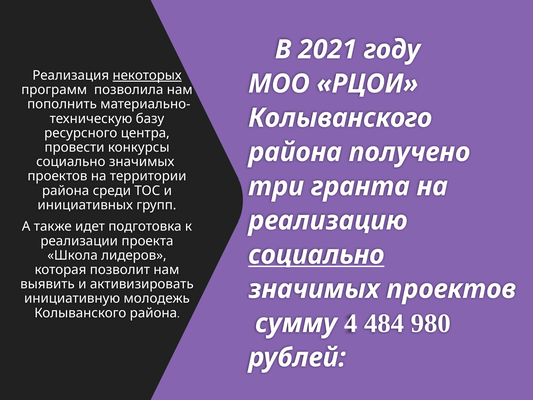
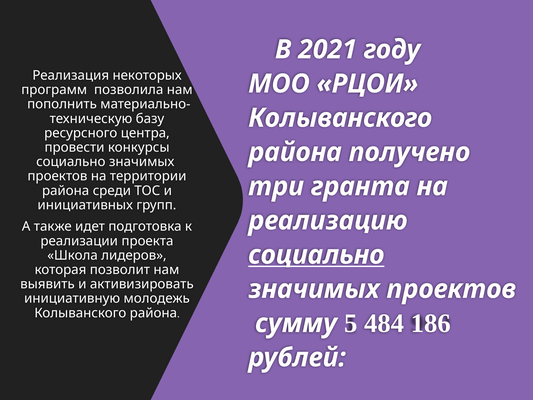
некоторых underline: present -> none (147, 75)
4: 4 -> 5 (351, 323)
980: 980 -> 186 (431, 323)
